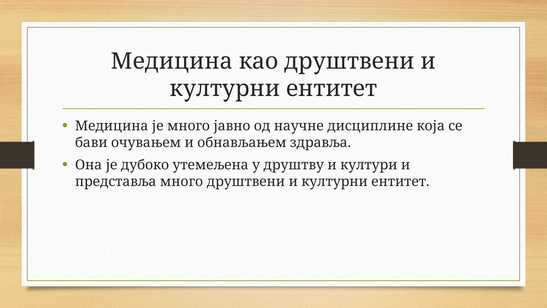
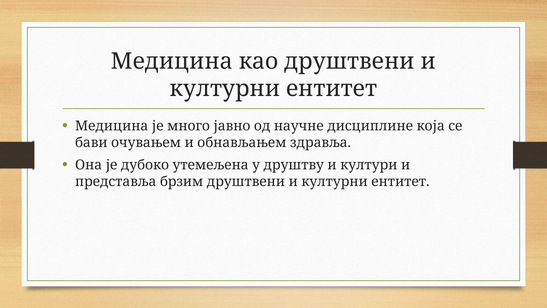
представља много: много -> брзим (182, 181)
